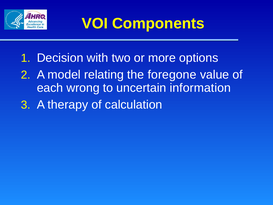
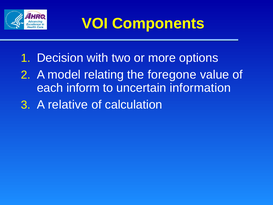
wrong: wrong -> inform (83, 88)
therapy: therapy -> relative (68, 104)
